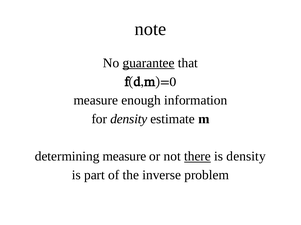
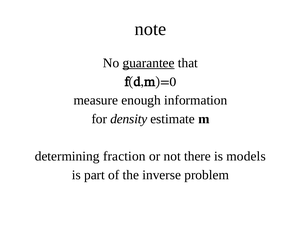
determining measure: measure -> fraction (124, 157)
there underline: present -> none (197, 157)
is density: density -> models (246, 157)
